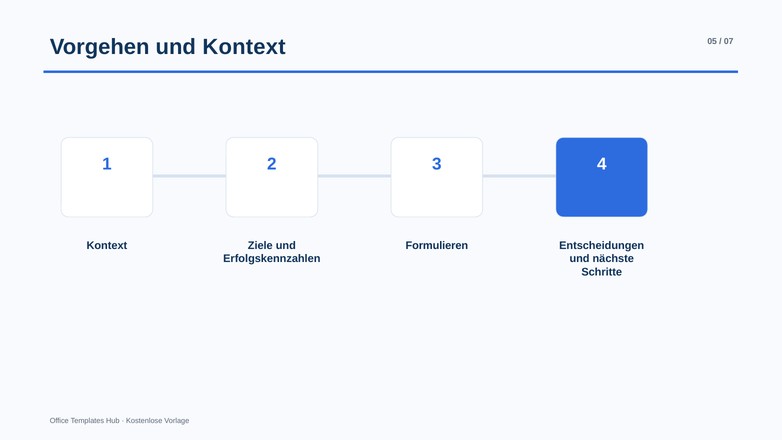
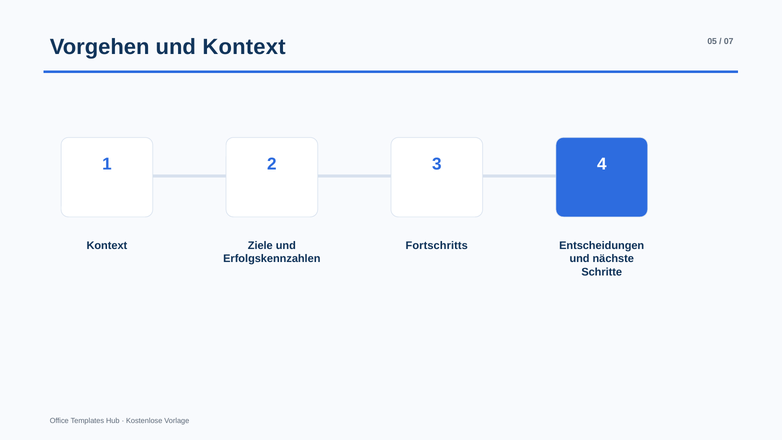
Formulieren: Formulieren -> Fortschritts (437, 245)
